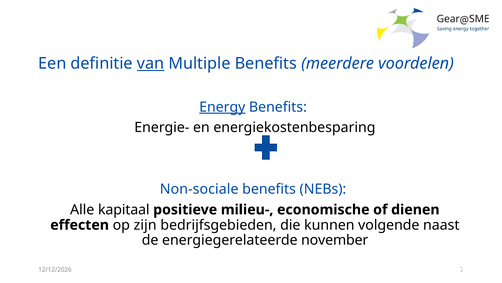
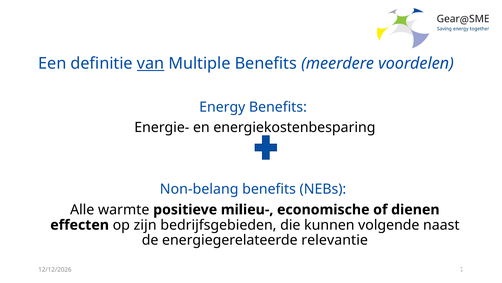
Energy underline: present -> none (222, 107)
Non-sociale: Non-sociale -> Non-belang (199, 189)
kapitaal: kapitaal -> warmte (124, 209)
november: november -> relevantie (335, 240)
